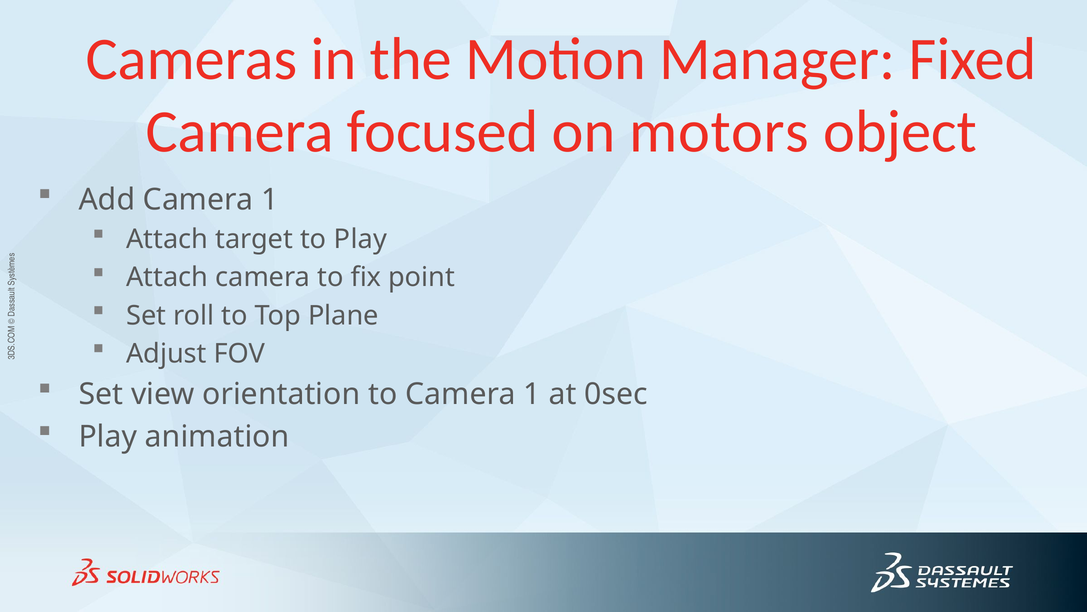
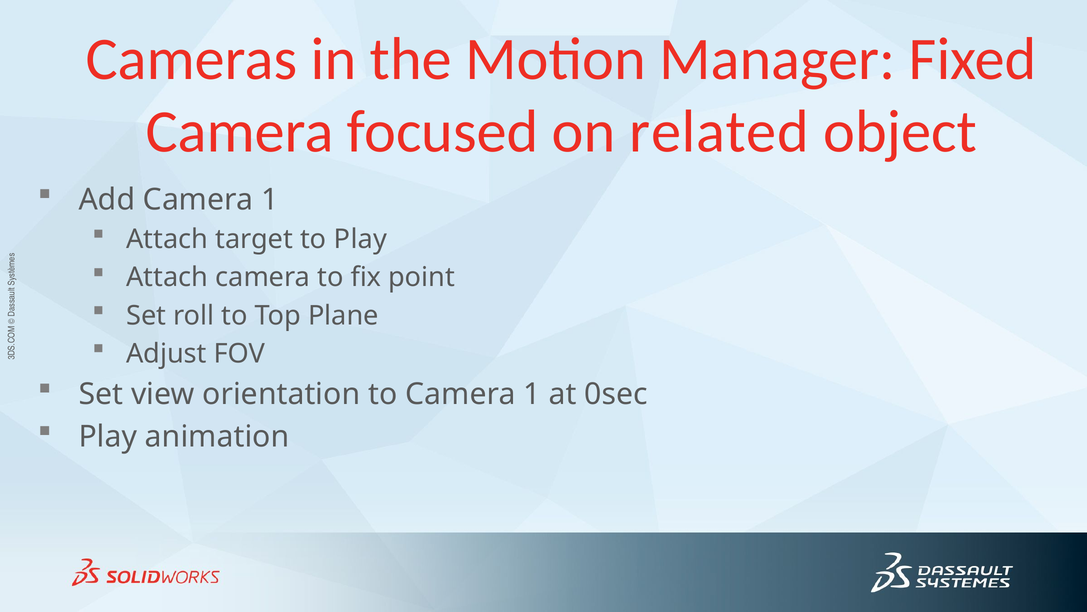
motors: motors -> related (719, 132)
